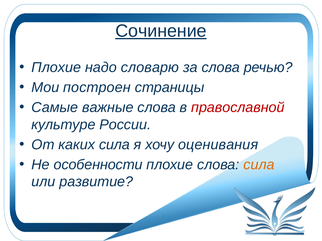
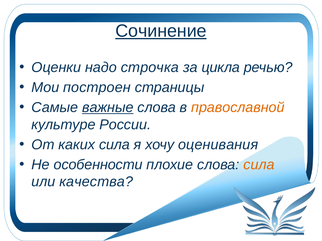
Плохие: Плохие -> Оценки (56, 68)
словарю: словарю -> строчка (150, 68)
за слова: слова -> цикла (221, 68)
важные underline: none -> present (108, 108)
православной colour: red -> orange (238, 108)
развитие: развитие -> качества (96, 182)
